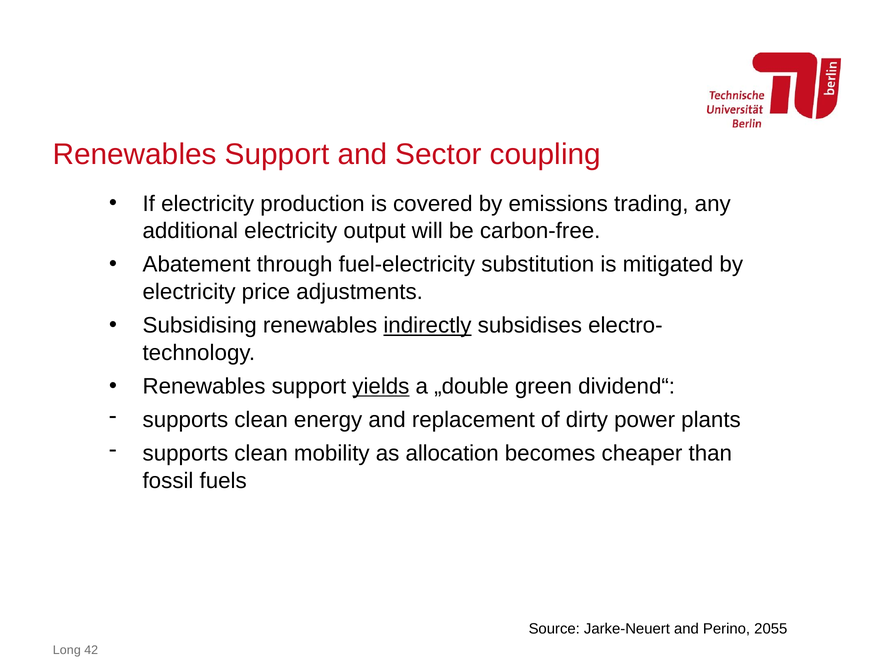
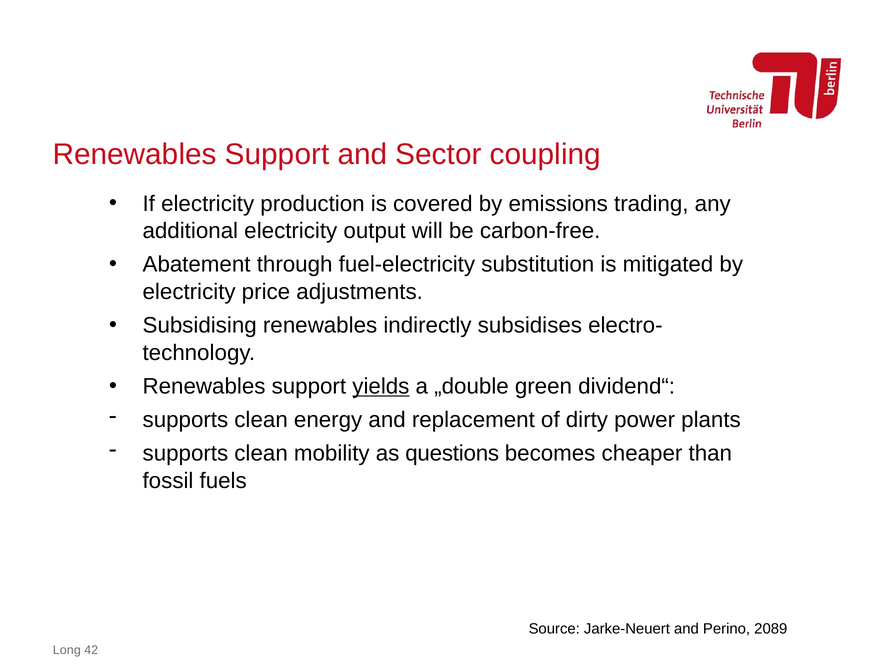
indirectly underline: present -> none (427, 325)
allocation: allocation -> questions (452, 453)
2055: 2055 -> 2089 (771, 628)
